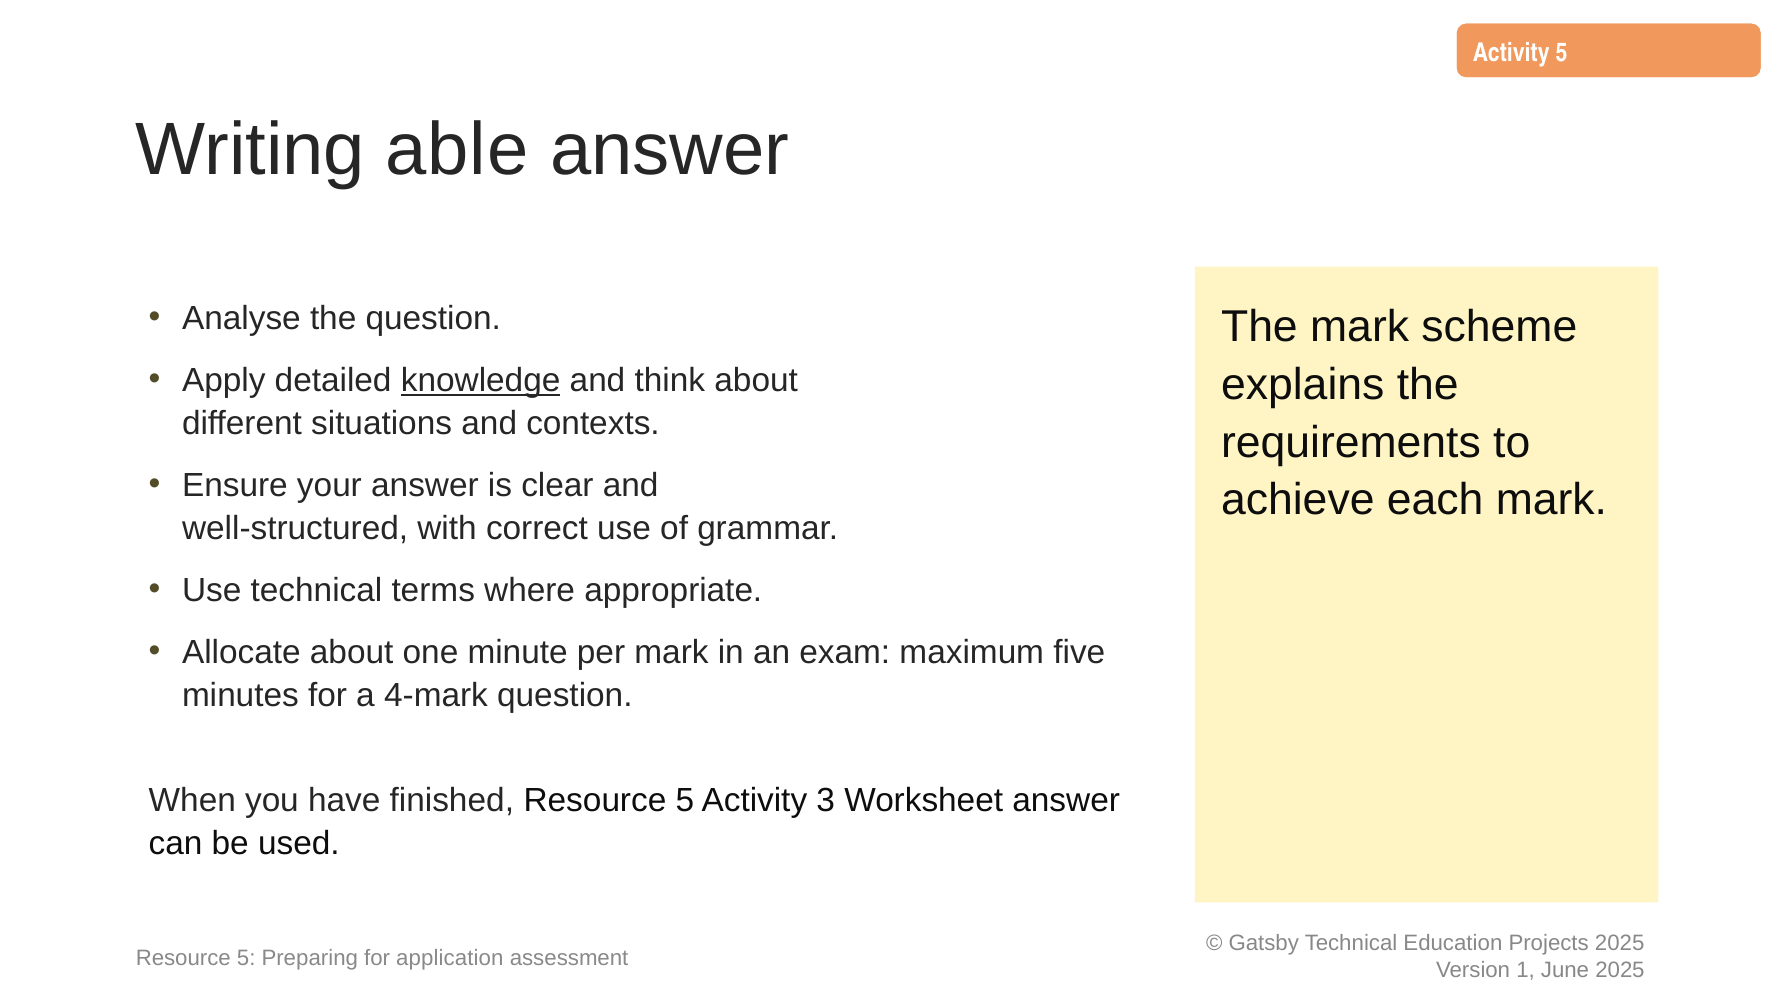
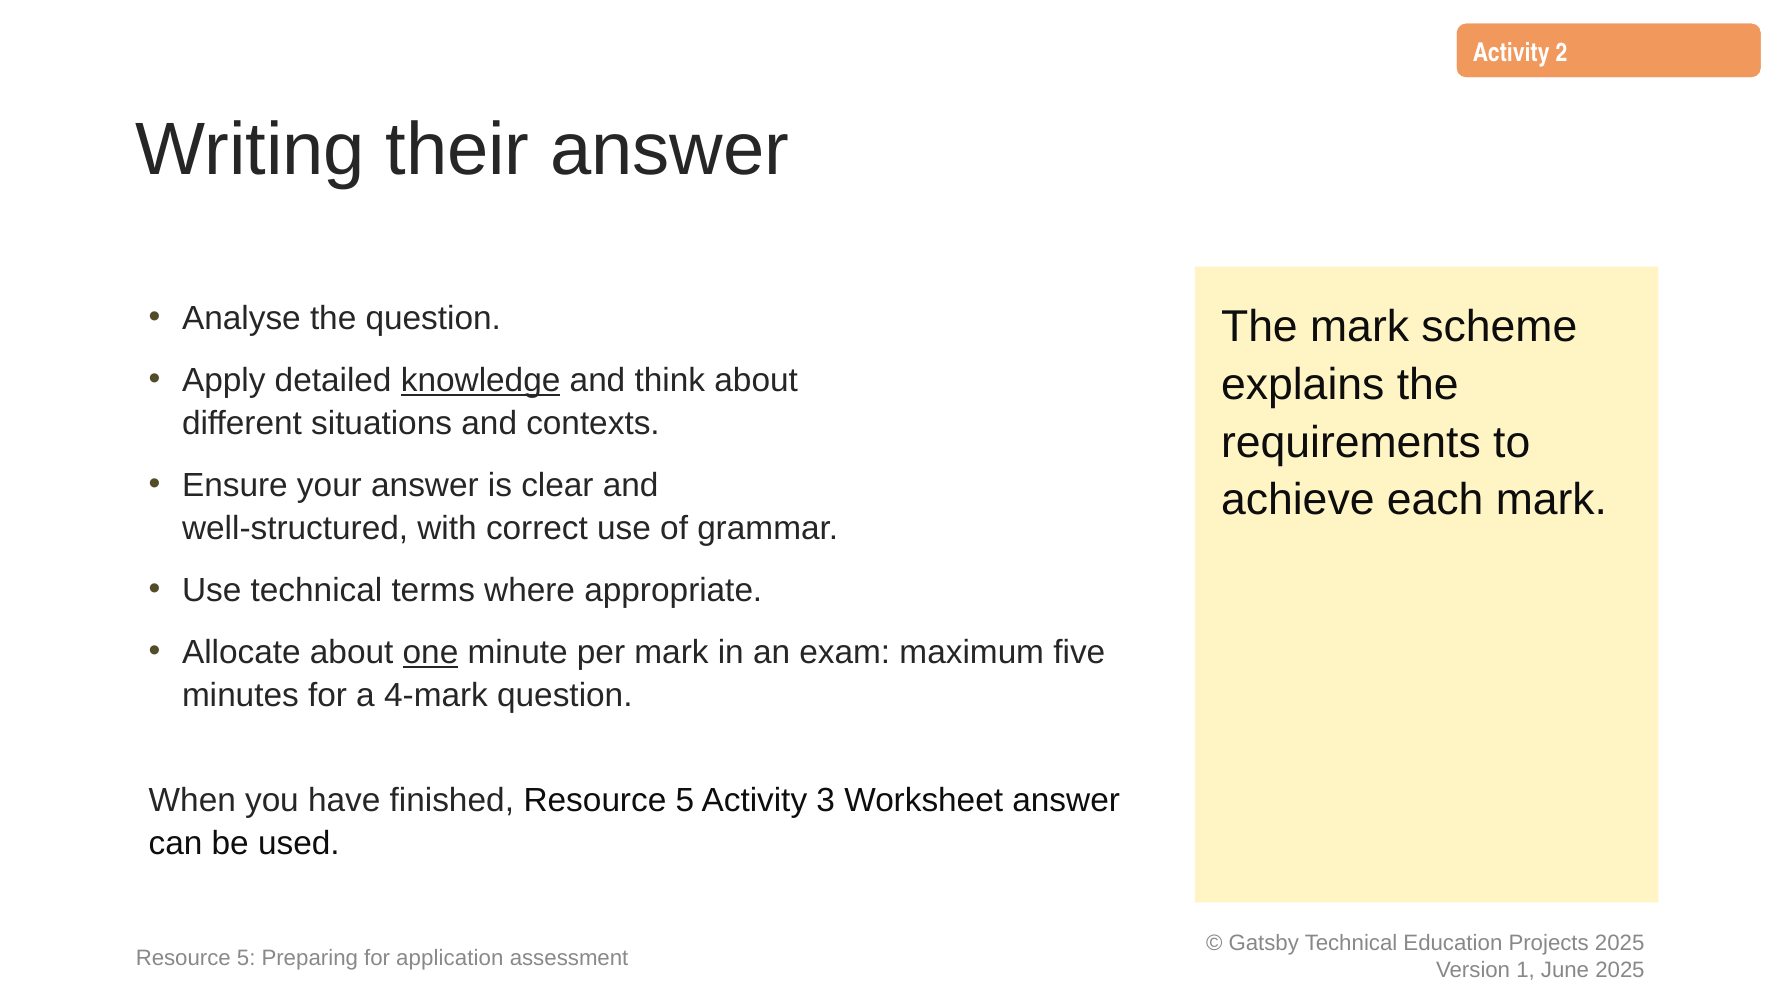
Activity 5: 5 -> 2 (1562, 53)
able: able -> their (458, 150)
one underline: none -> present (430, 652)
